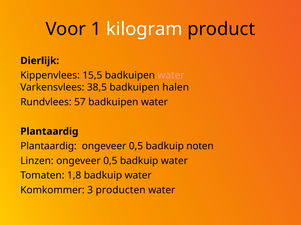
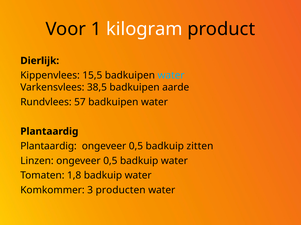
water colour: pink -> light blue (171, 76)
halen: halen -> aarde (176, 88)
noten: noten -> zitten (200, 147)
